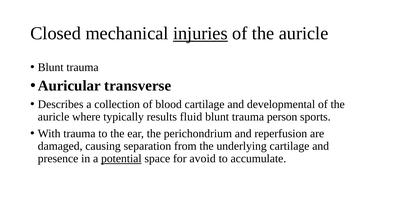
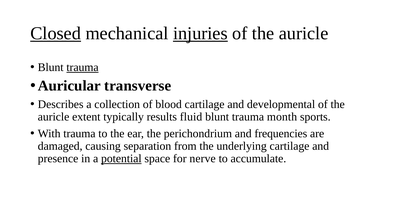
Closed underline: none -> present (56, 33)
trauma underline: none -> present (82, 67)
where: where -> extent (86, 117)
person: person -> month (282, 117)
reperfusion: reperfusion -> frequencies (281, 133)
avoid: avoid -> nerve (203, 159)
